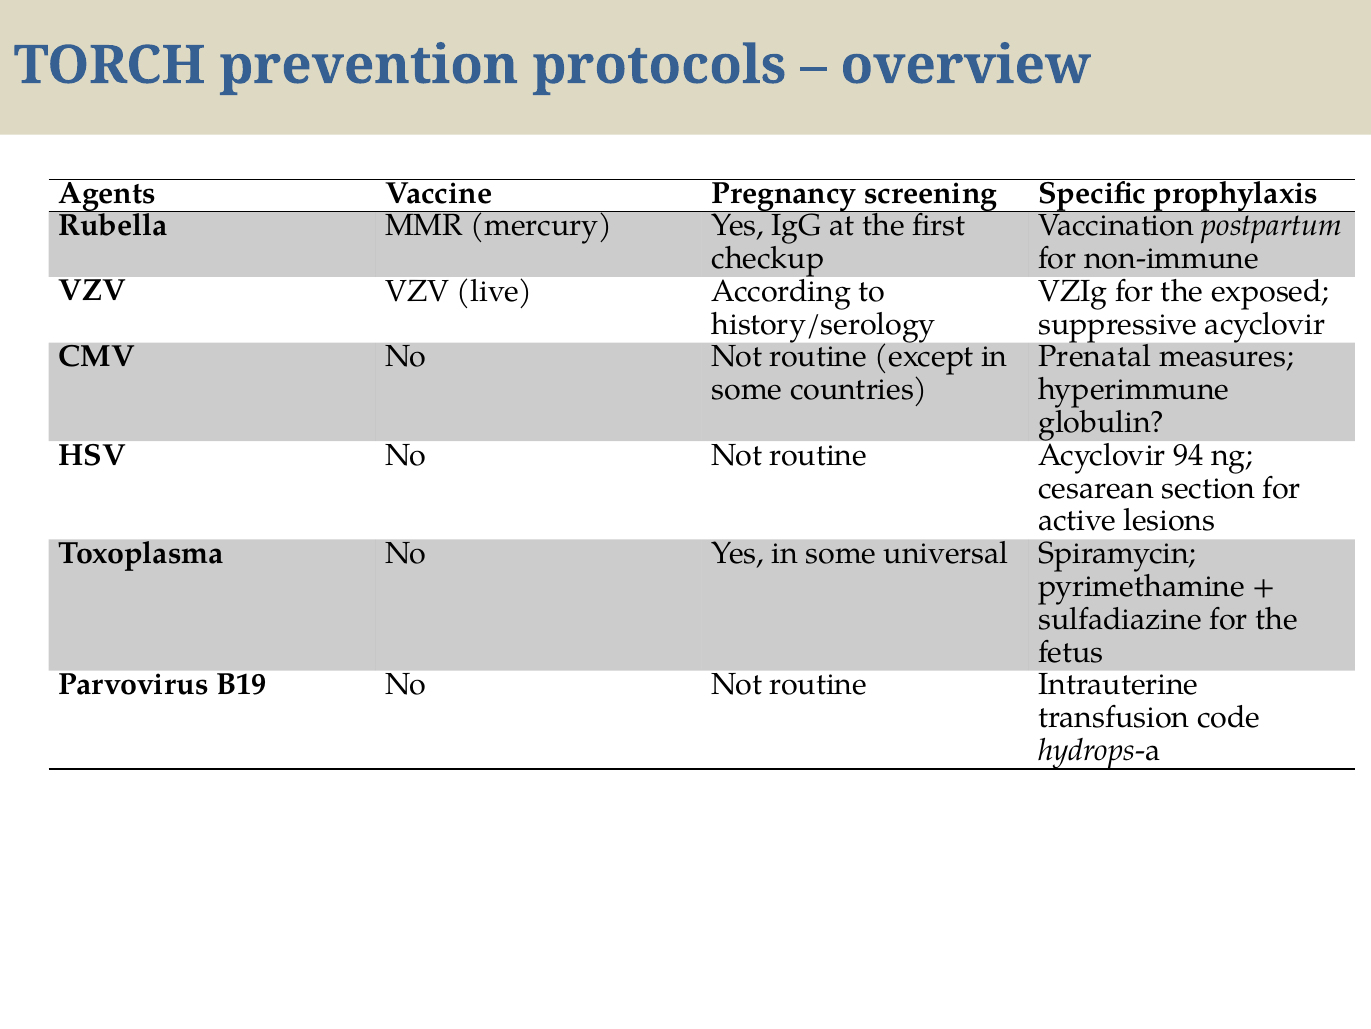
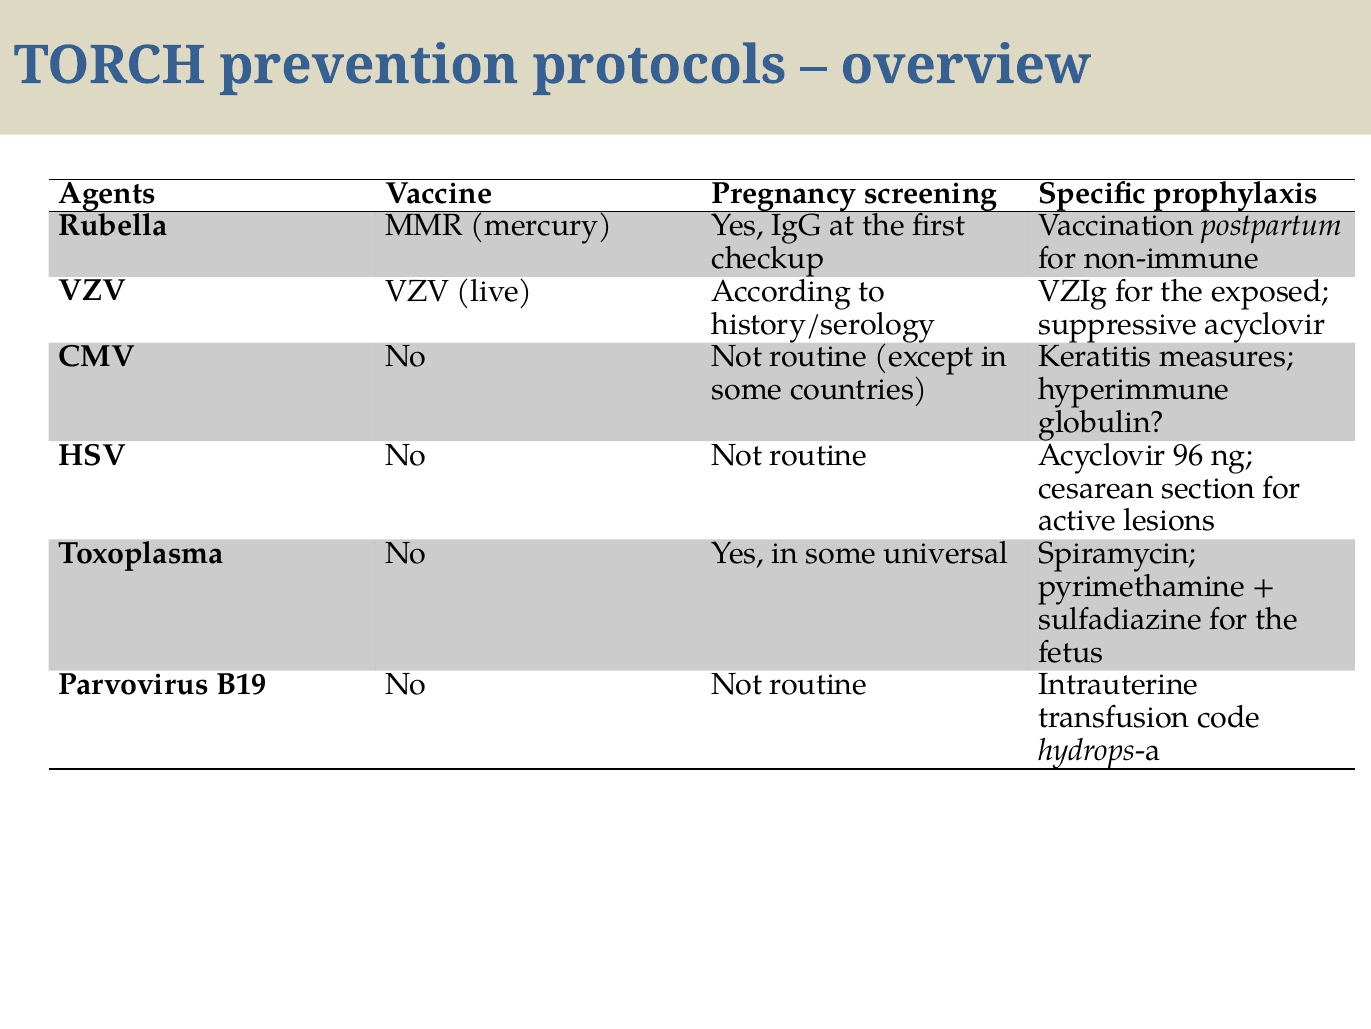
Prenatal: Prenatal -> Keratitis (1095, 357)
94: 94 -> 96 (1188, 455)
